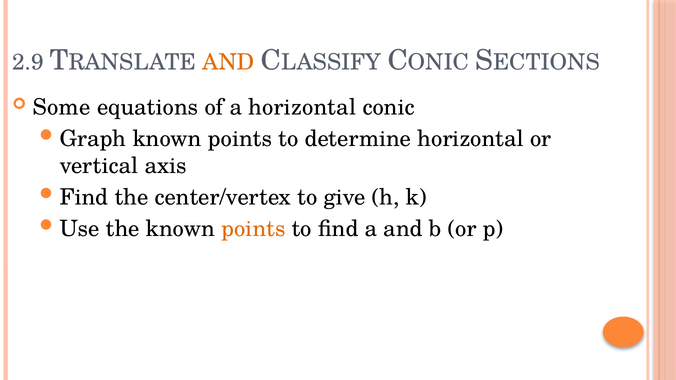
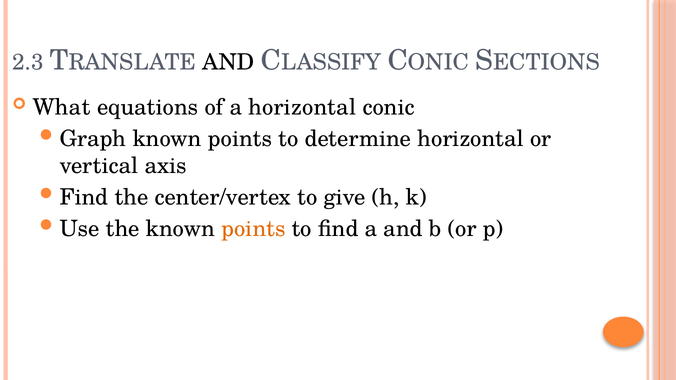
2.9: 2.9 -> 2.3 (28, 62)
AND colour: orange -> black (228, 62)
Some: Some -> What (62, 107)
